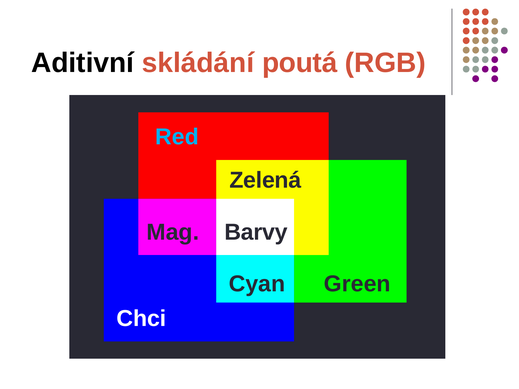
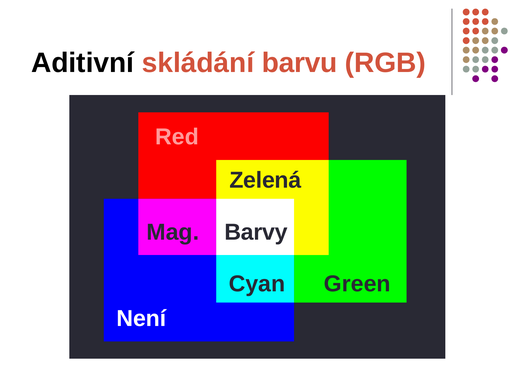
poutá: poutá -> barvu (300, 63)
Red colour: light blue -> pink (177, 137)
Chci: Chci -> Není (141, 319)
